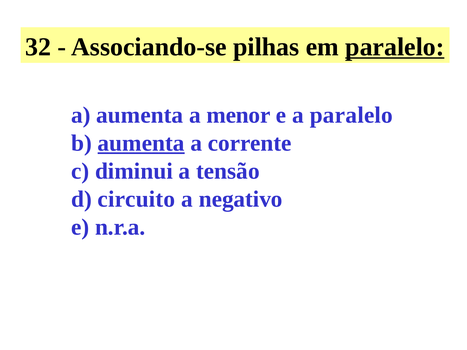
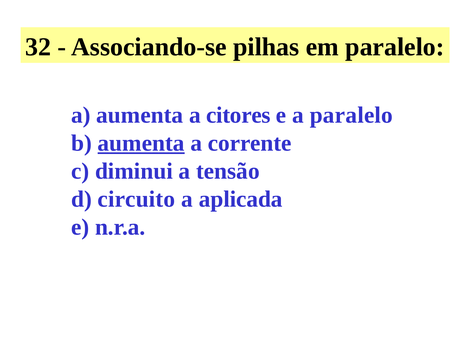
paralelo underline: present -> none (395, 47)
menor: menor -> citores (238, 115)
negativo: negativo -> aplicada (241, 199)
